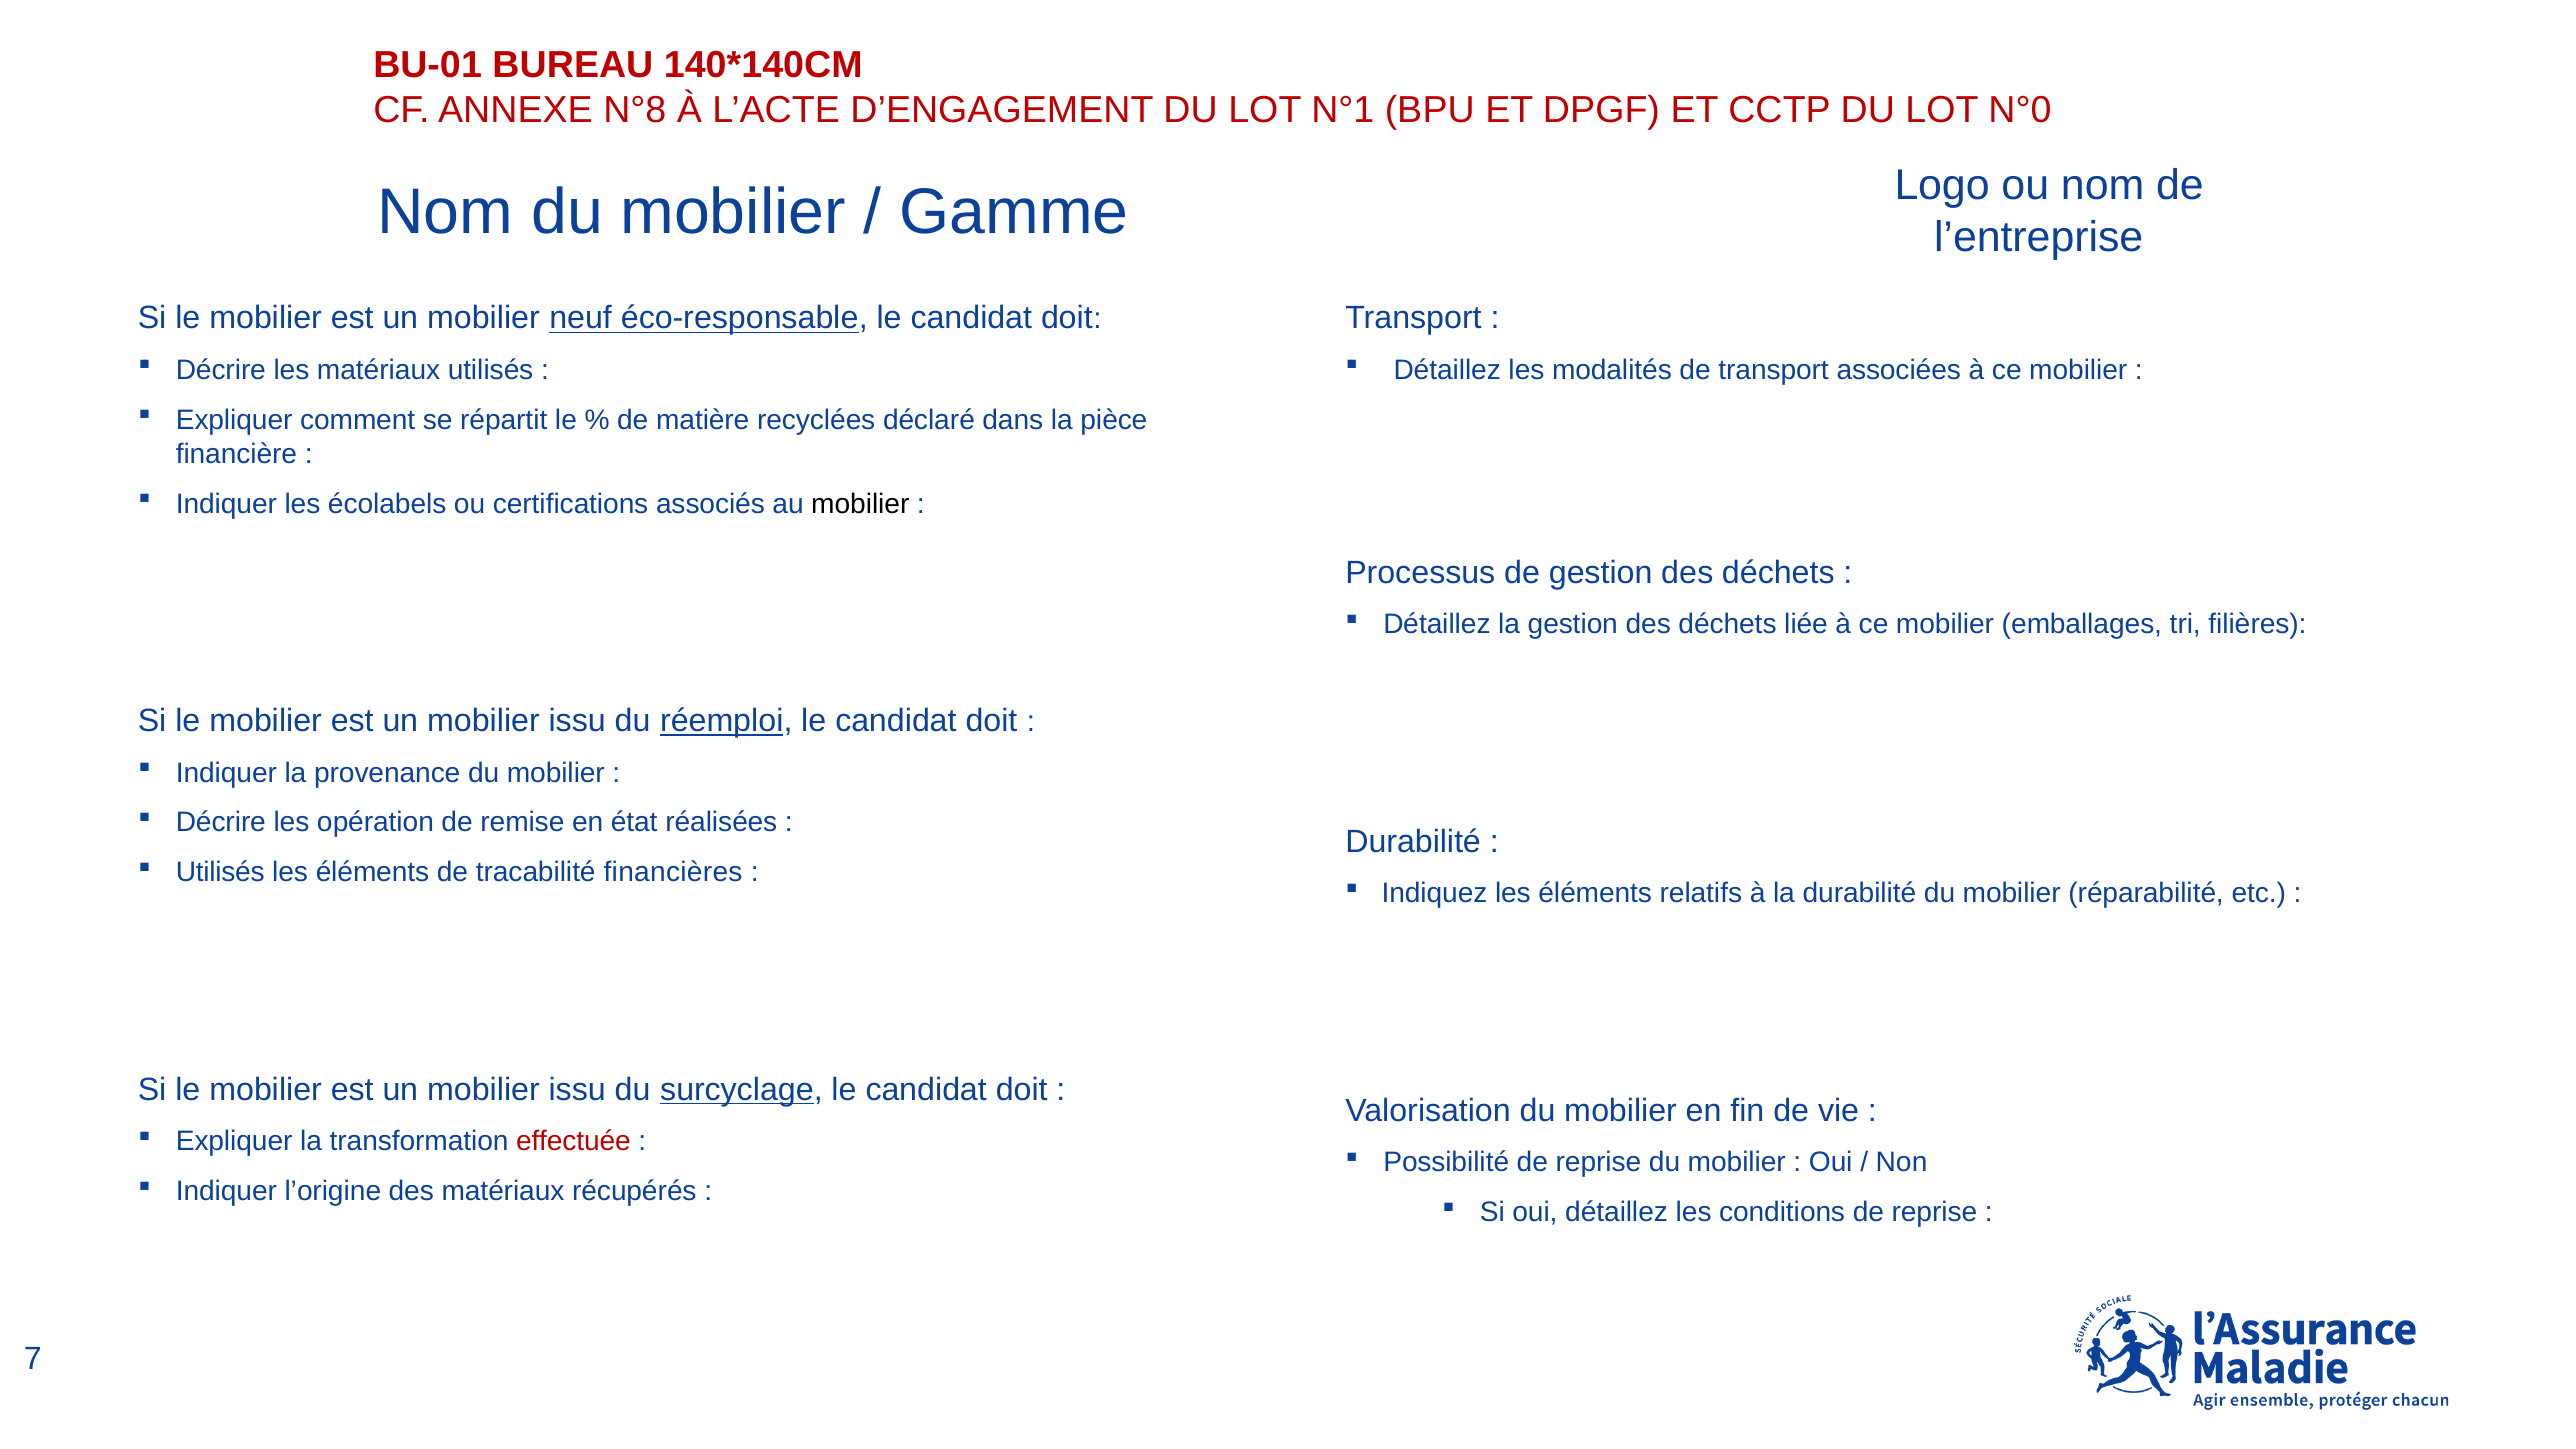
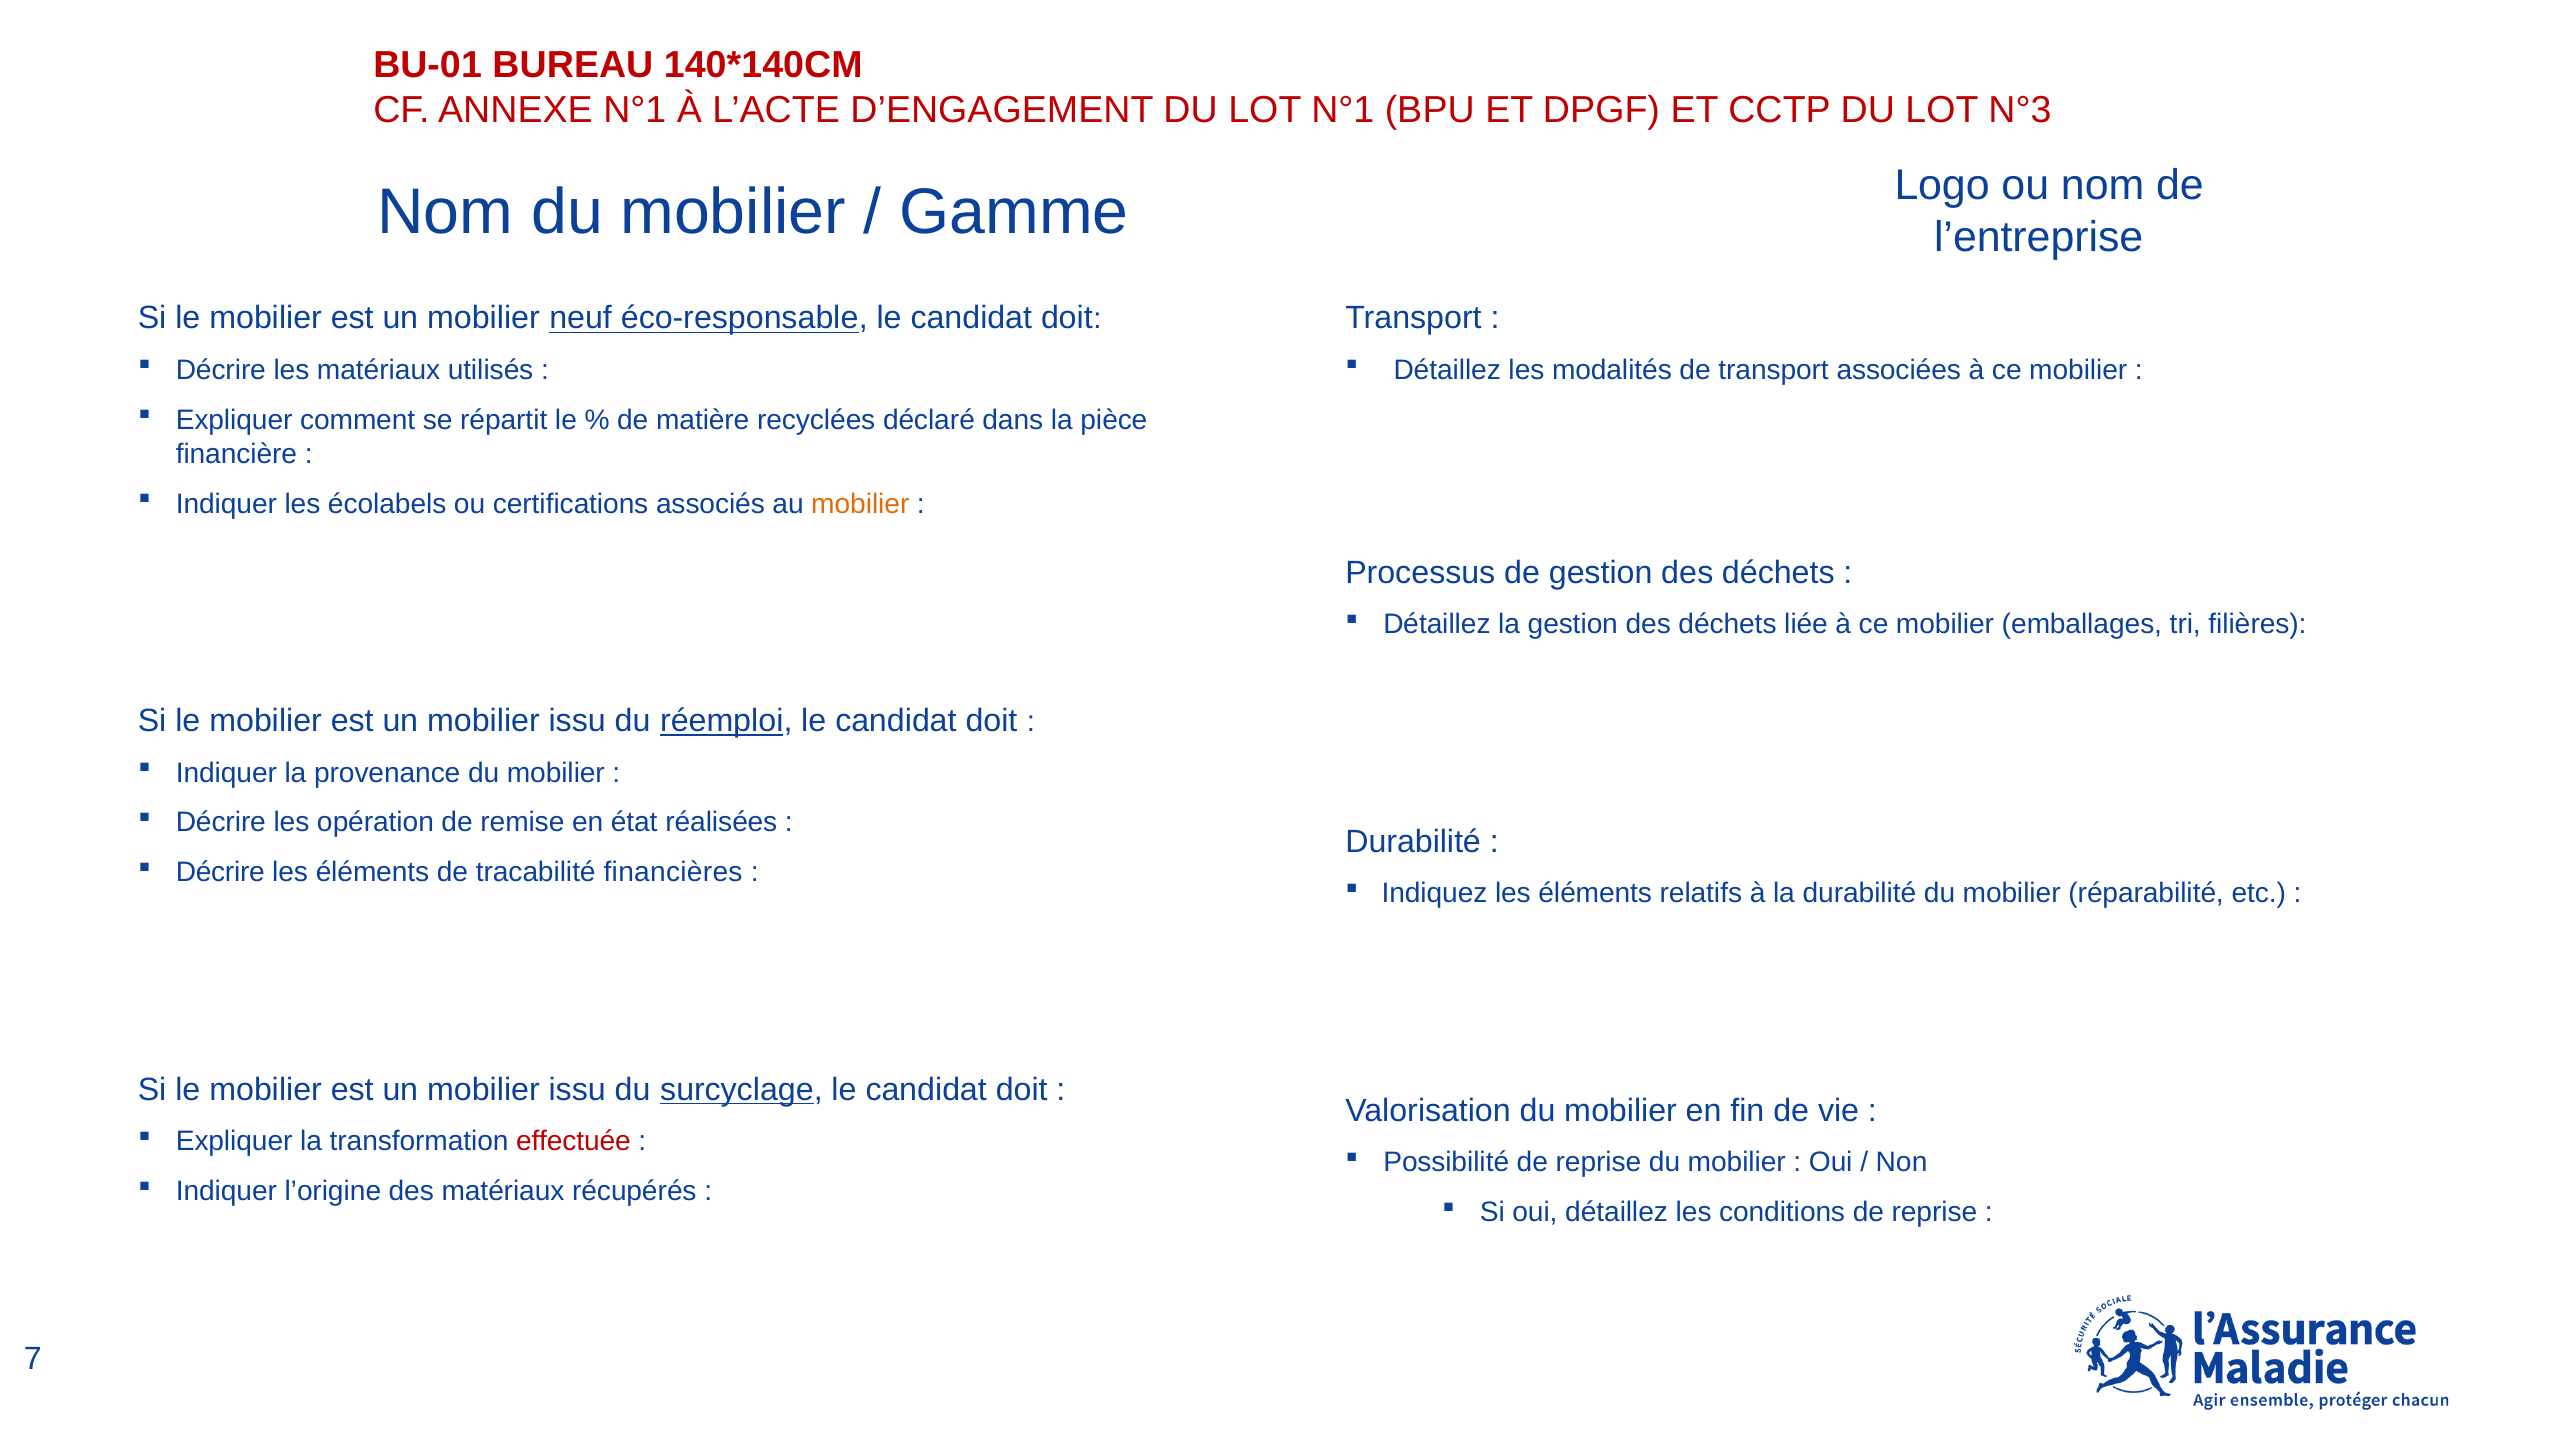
ANNEXE N°8: N°8 -> N°1 (635, 111)
N°0: N°0 -> N°3 (2020, 111)
mobilier colour: black -> orange (860, 504)
Utilisés: Utilisés -> Décrire (220, 873)
